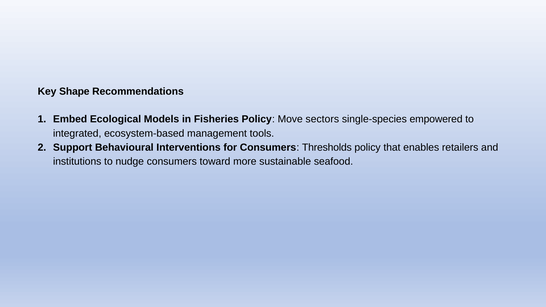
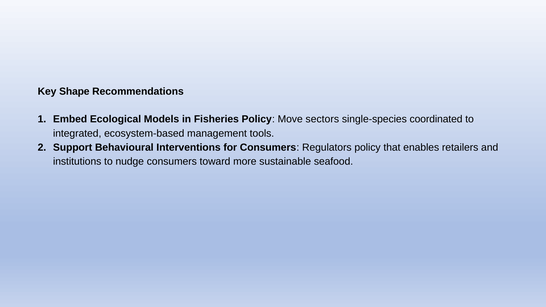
empowered: empowered -> coordinated (436, 119)
Thresholds: Thresholds -> Regulators (327, 148)
